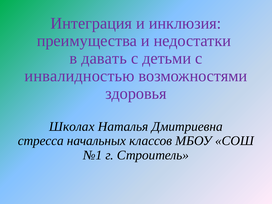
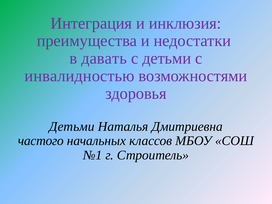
Школах: Школах -> Детьми (72, 127)
стресса: стресса -> частого (41, 141)
